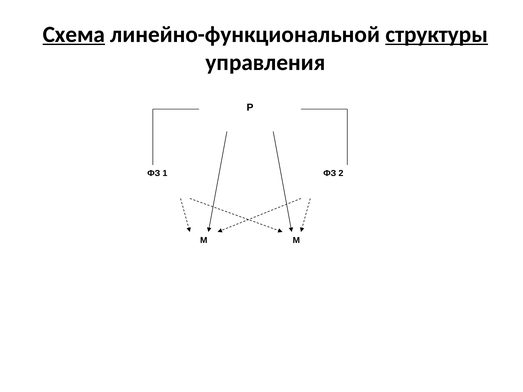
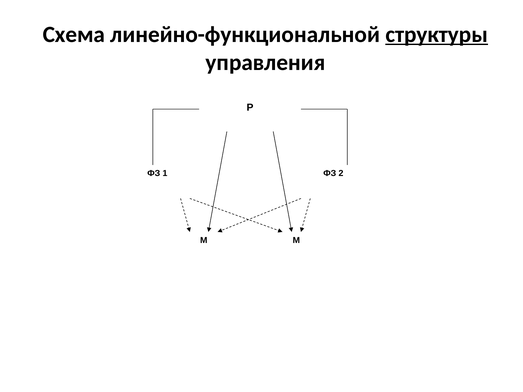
Схема underline: present -> none (74, 34)
